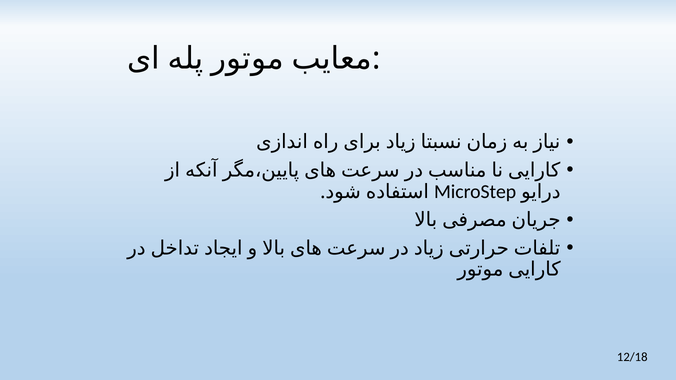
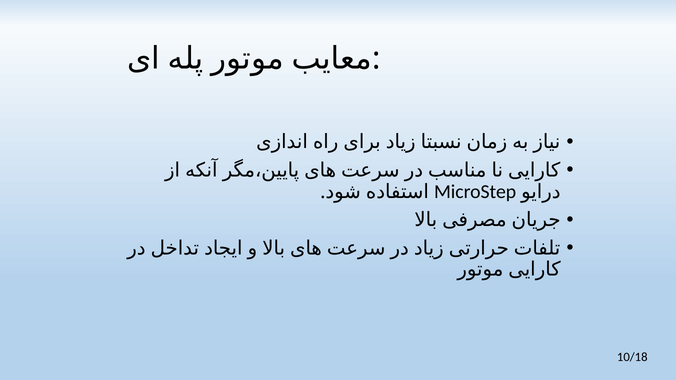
12/18: 12/18 -> 10/18 (632, 357)
